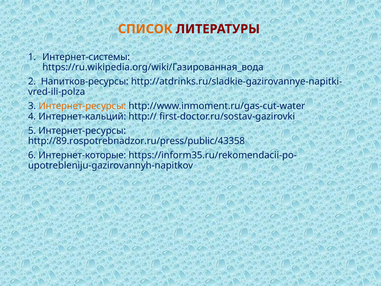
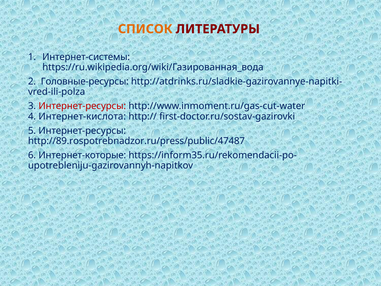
Напитков-ресурсы: Напитков-ресурсы -> Головные-ресурсы (85, 81)
Интернет-ресурсы colour: orange -> red (82, 106)
Интернет-кальций: Интернет-кальций -> Интернет-кислота (82, 116)
http://89.rospotrebnadzor.ru/press/public/43358: http://89.rospotrebnadzor.ru/press/public/43358 -> http://89.rospotrebnadzor.ru/press/public/47487 (136, 141)
